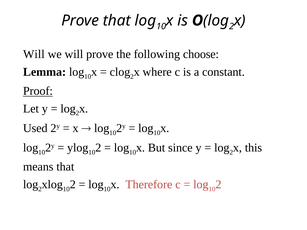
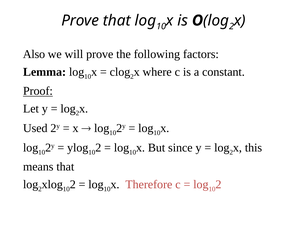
Will: Will -> Also (34, 54)
choose: choose -> factors (201, 54)
